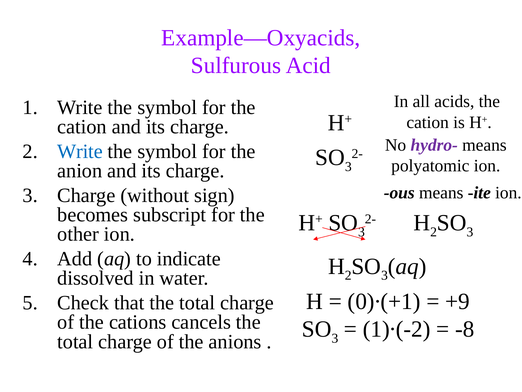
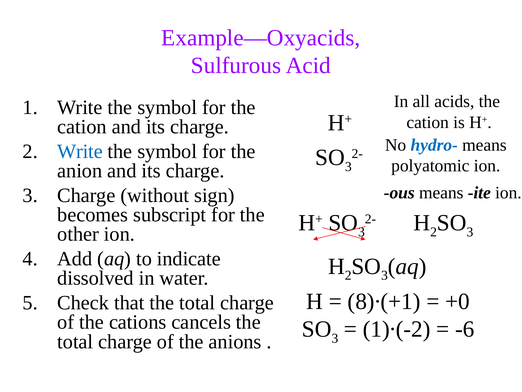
hydro- colour: purple -> blue (434, 145)
0)∙(+1: 0)∙(+1 -> 8)∙(+1 (384, 301)
+9: +9 -> +0 (458, 301)
-8: -8 -> -6 (465, 329)
